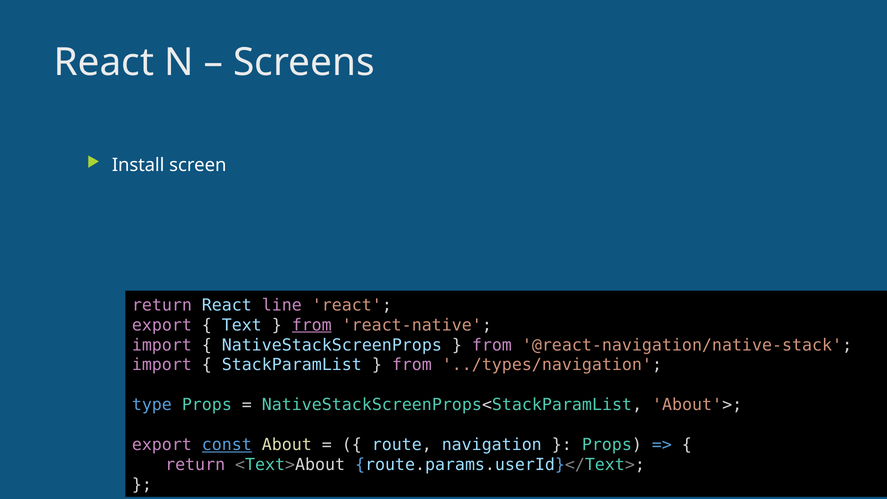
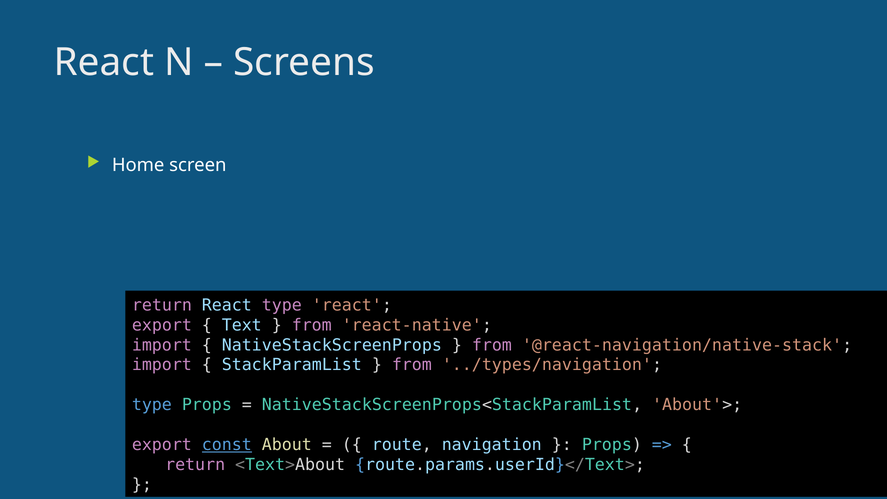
Install: Install -> Home (138, 165)
React line: line -> type (282, 305)
from underline: present -> none (312, 325)
